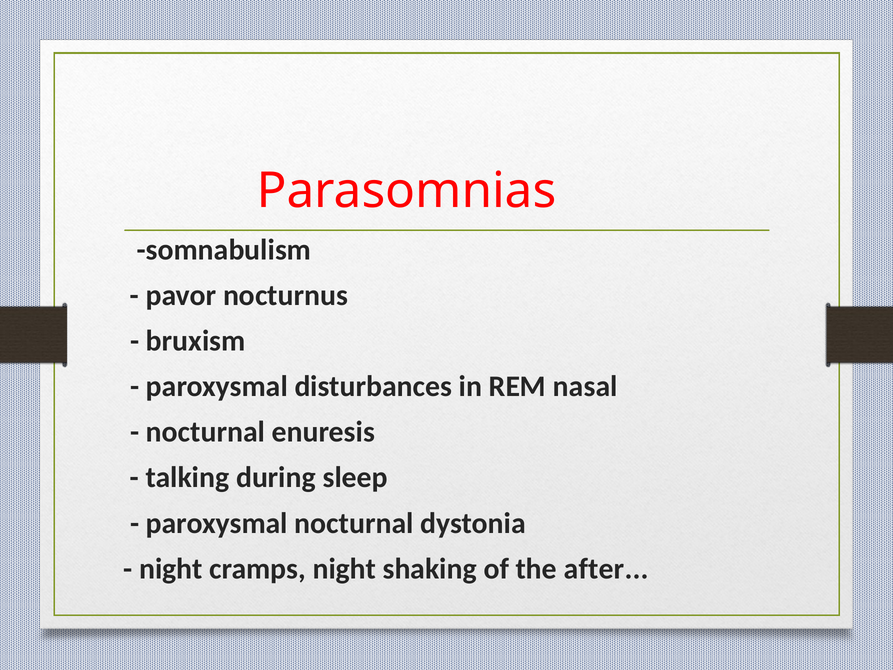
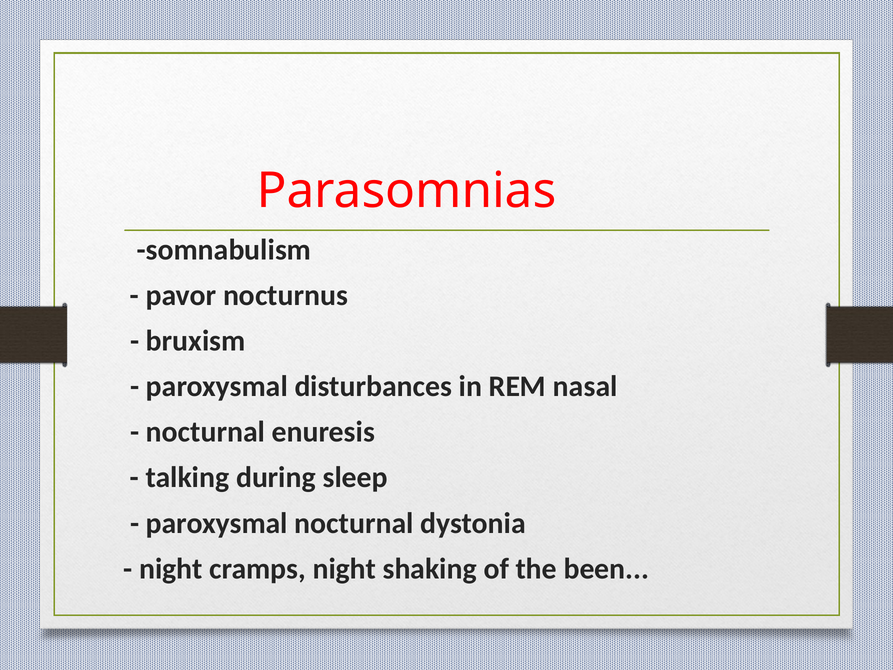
after: after -> been (606, 569)
